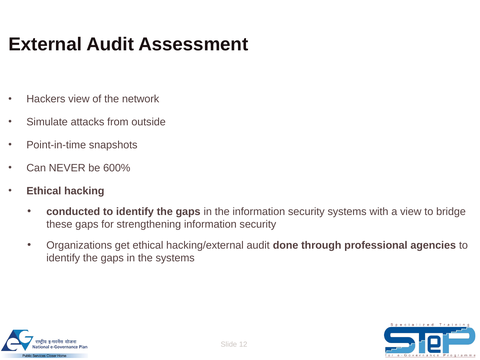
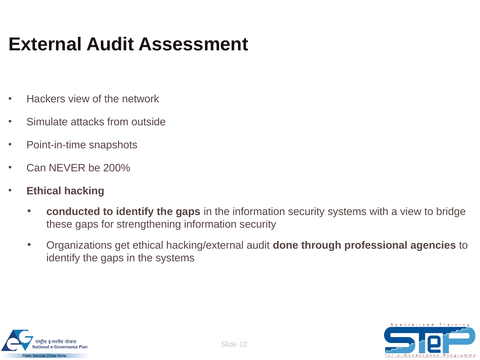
600%: 600% -> 200% (117, 168)
